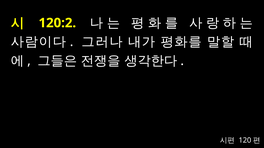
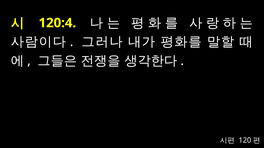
120:2: 120:2 -> 120:4 (57, 23)
